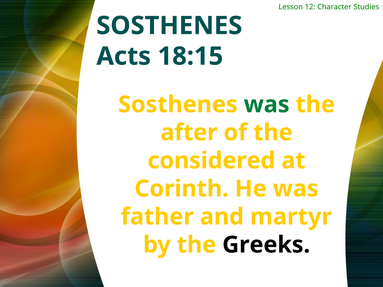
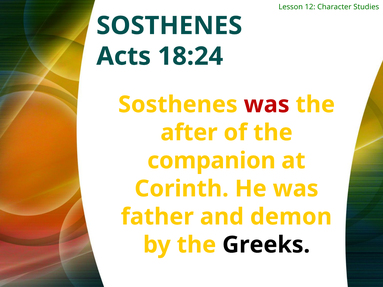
18:15: 18:15 -> 18:24 (190, 56)
was colour: green -> red (267, 105)
considered: considered -> companion (211, 161)
martyr: martyr -> demon (291, 217)
